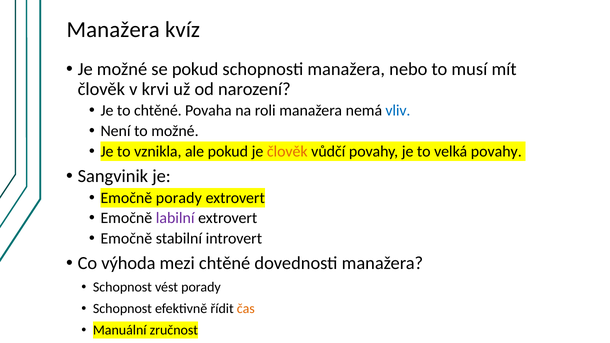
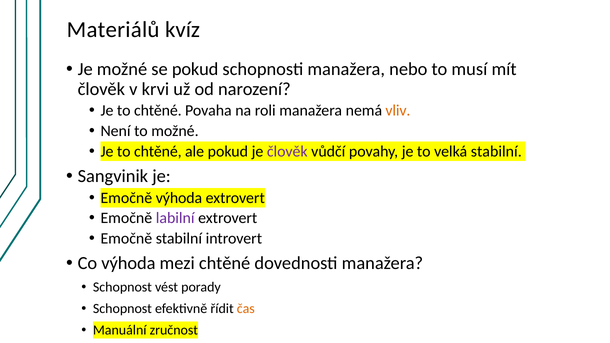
Manažera: Manažera -> Materiálů (113, 30)
vliv colour: blue -> orange (398, 111)
vznikla: vznikla -> chtěné (158, 151)
člověk colour: orange -> purple (287, 151)
velká povahy: povahy -> stabilní (496, 151)
Emočně porady: porady -> výhoda (179, 198)
